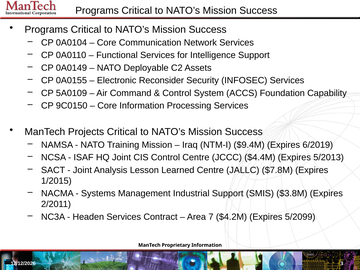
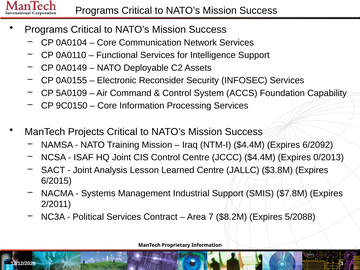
NTM-I $9.4M: $9.4M -> $4.4M (249, 145)
6/2019: 6/2019 -> 6/2092 (318, 145)
5/2013: 5/2013 -> 0/2013 (329, 157)
$7.8M: $7.8M -> $3.8M (277, 170)
1/2015: 1/2015 -> 6/2015 (56, 181)
$3.8M: $3.8M -> $7.8M (292, 193)
Headen: Headen -> Political (88, 217)
$4.2M: $4.2M -> $8.2M (231, 217)
5/2099: 5/2099 -> 5/2088 (300, 217)
